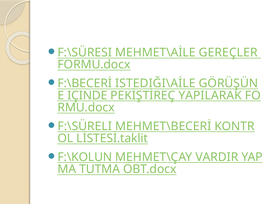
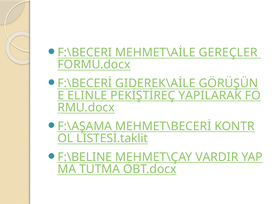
F:\SÜRESI: F:\SÜRESI -> F:\BECERI (85, 53)
ISTEDIĞI\AİLE: ISTEDIĞI\AİLE -> GIDEREK\AİLE (155, 83)
IÇINDE: IÇINDE -> ELINLE (87, 95)
F:\SÜRELI: F:\SÜRELI -> F:\AŞAMA (85, 126)
F:\KOLUN: F:\KOLUN -> F:\BELINE (85, 157)
